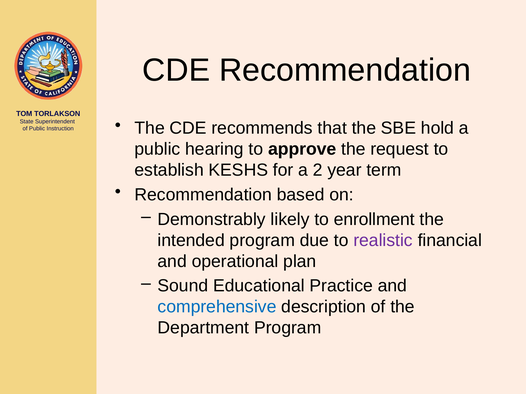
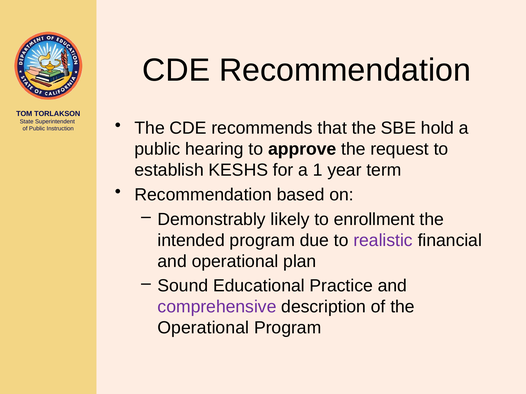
2: 2 -> 1 (318, 170)
comprehensive colour: blue -> purple (217, 307)
Department: Department -> Operational (203, 328)
